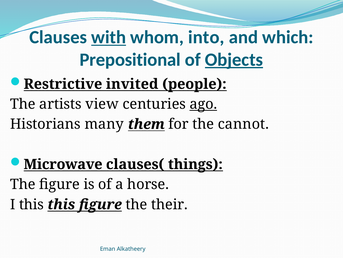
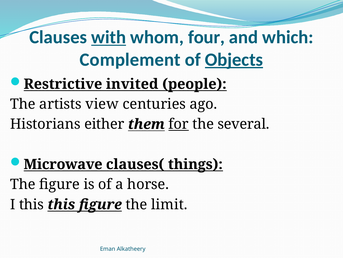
into: into -> four (206, 37)
Prepositional: Prepositional -> Complement (130, 59)
ago underline: present -> none (203, 104)
many: many -> either (104, 124)
for underline: none -> present (179, 124)
cannot: cannot -> several (244, 124)
their: their -> limit (169, 204)
